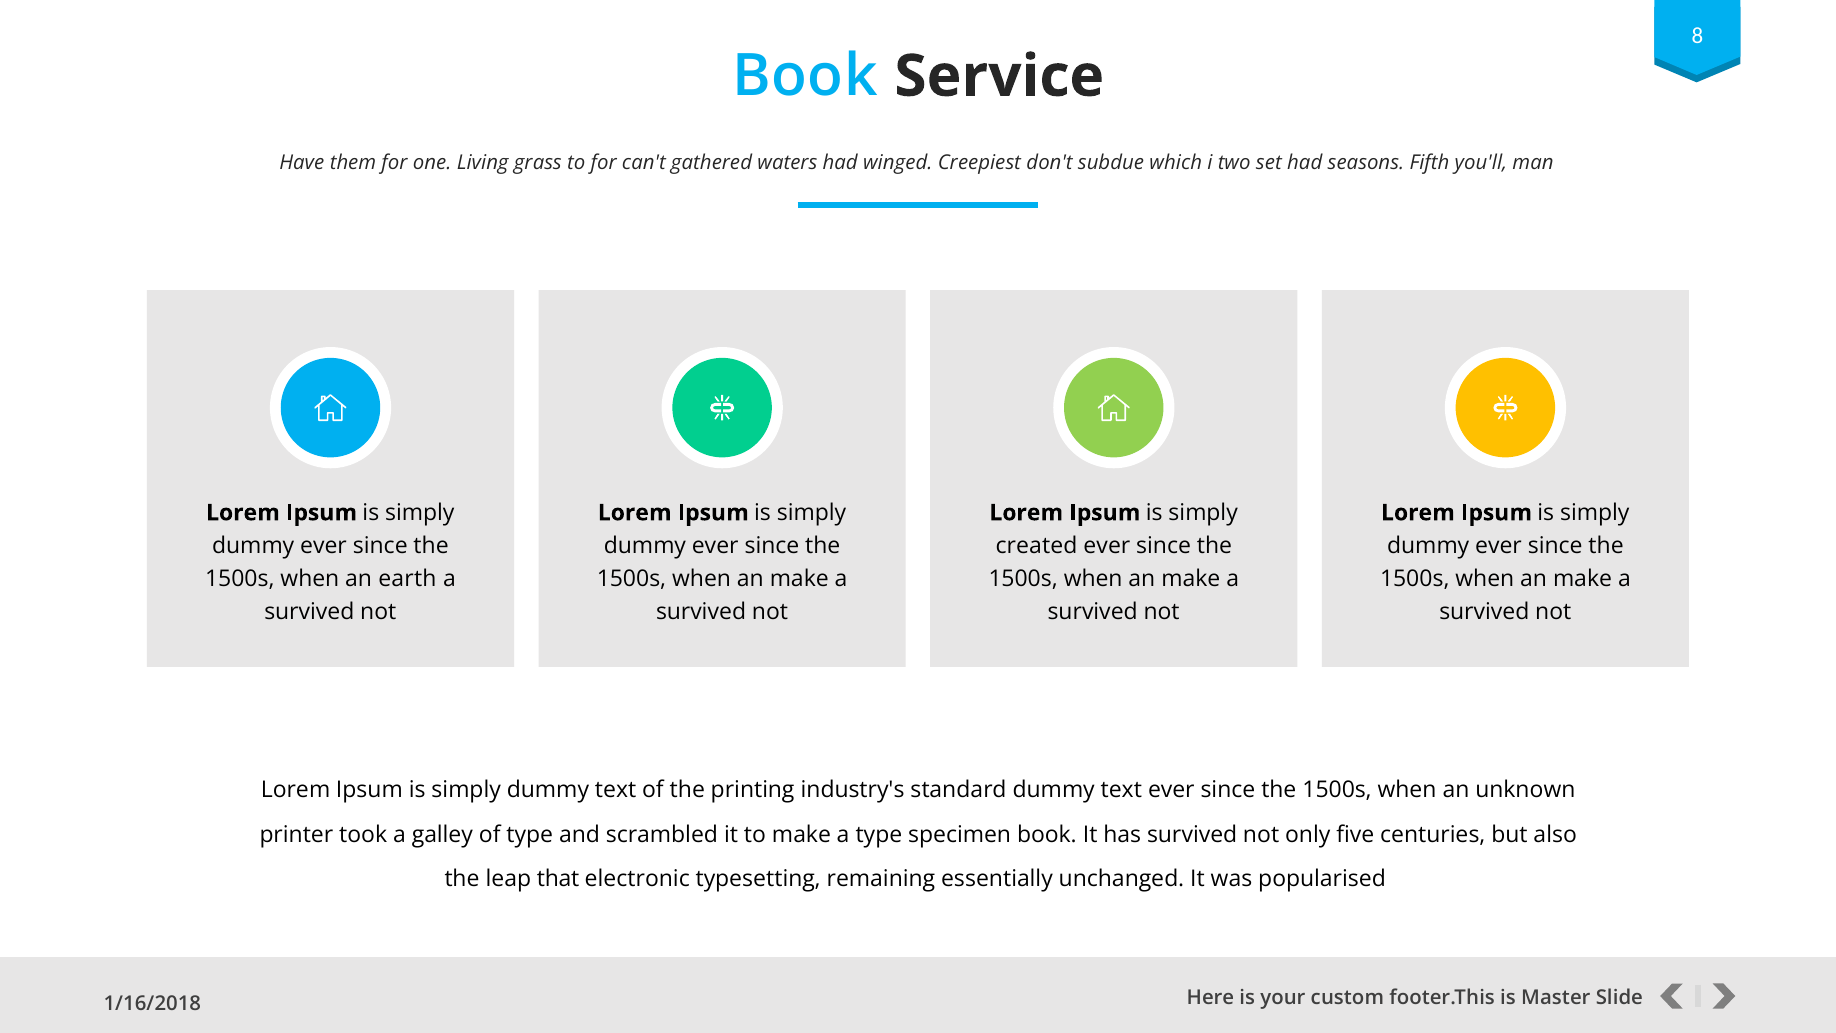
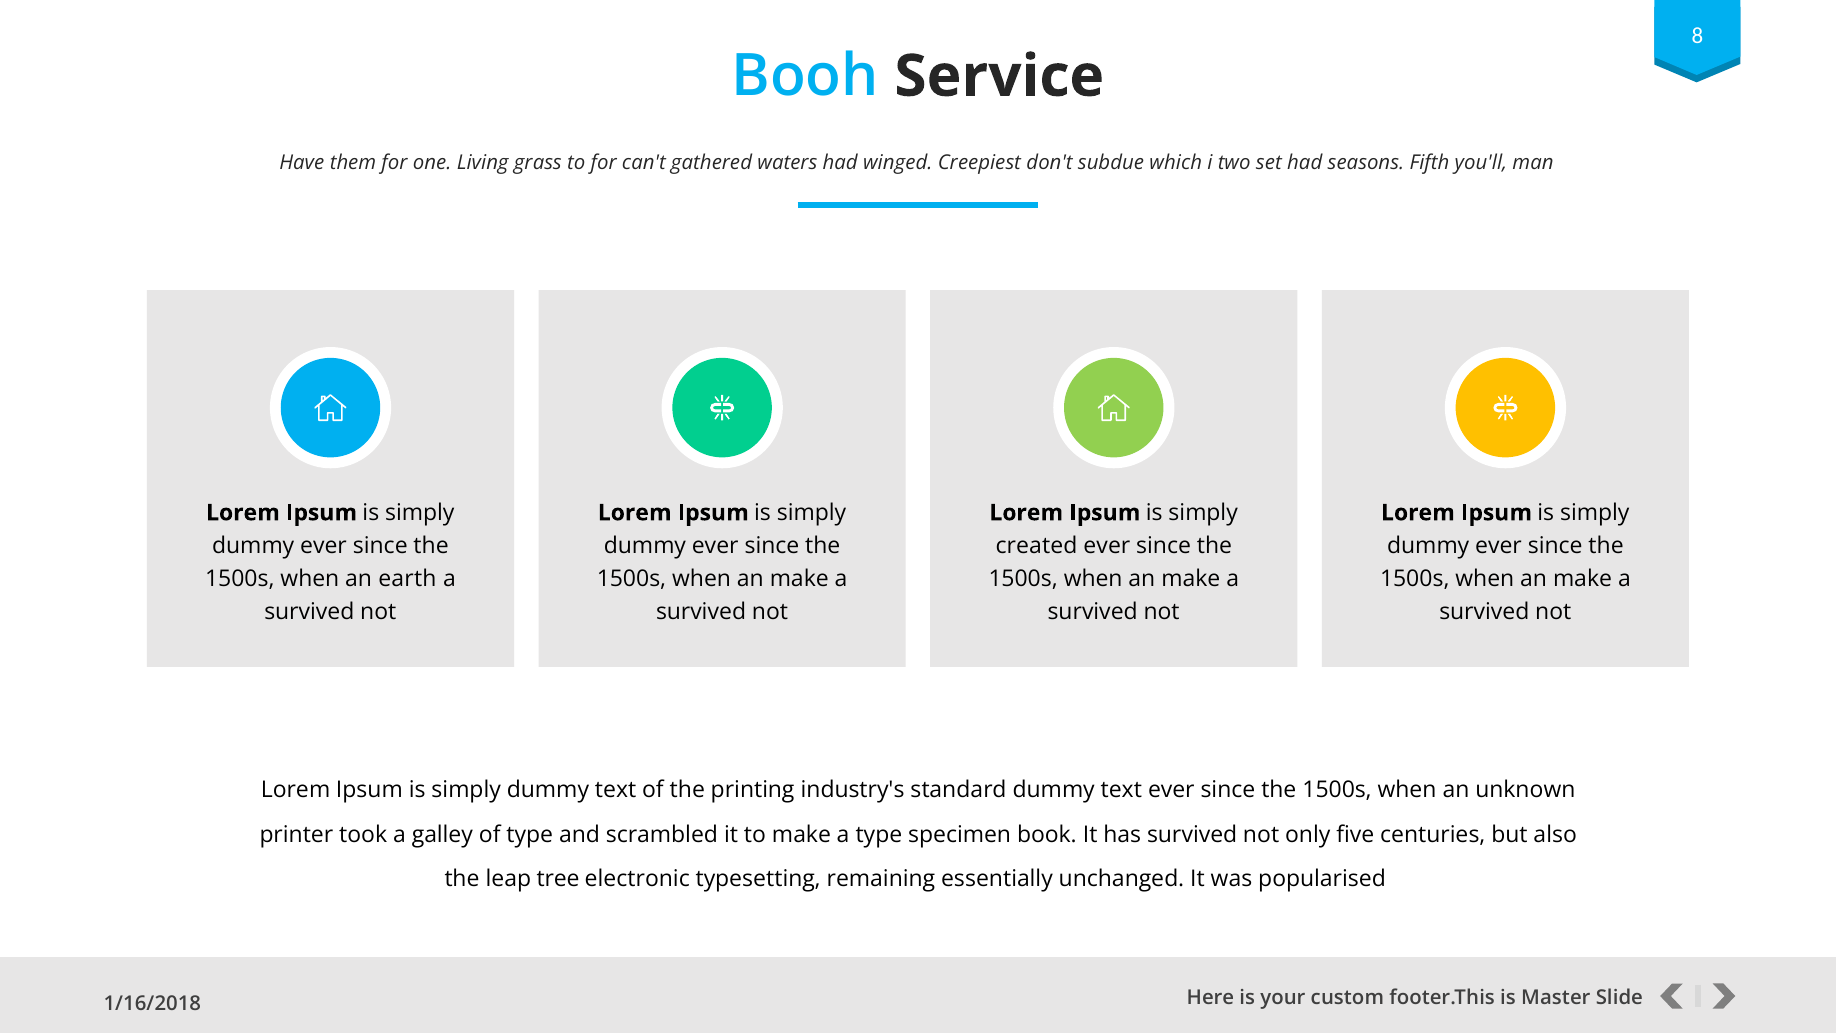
Book: Book -> Booh (805, 76)
that: that -> tree (558, 878)
